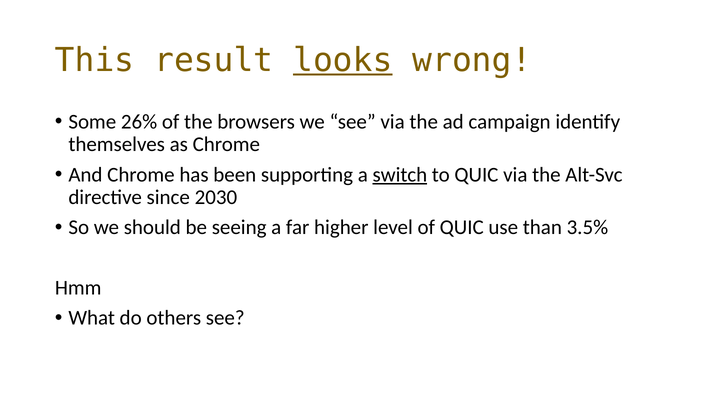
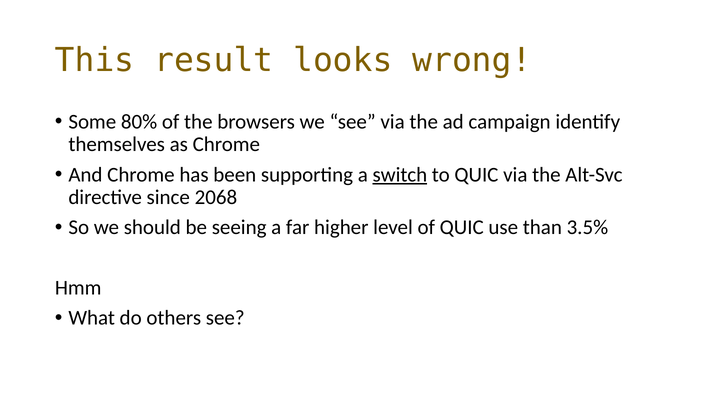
looks underline: present -> none (343, 60)
26%: 26% -> 80% (139, 122)
2030: 2030 -> 2068 (216, 197)
